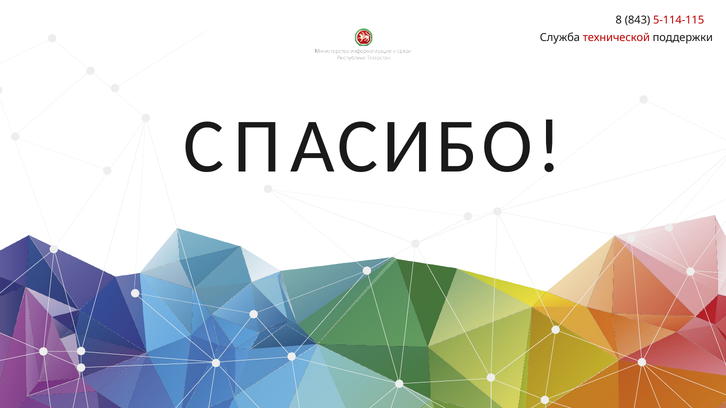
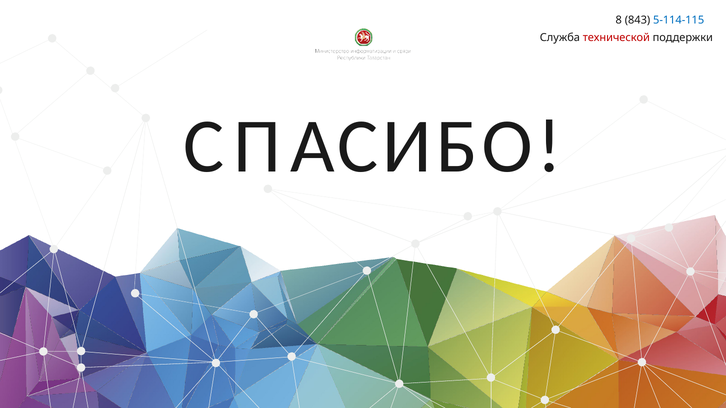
5-114-115 colour: red -> blue (679, 20)
